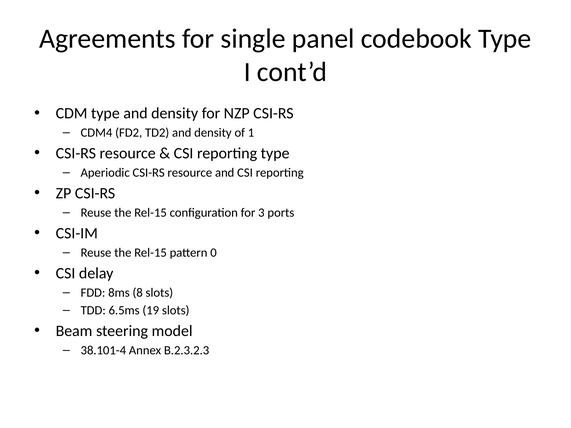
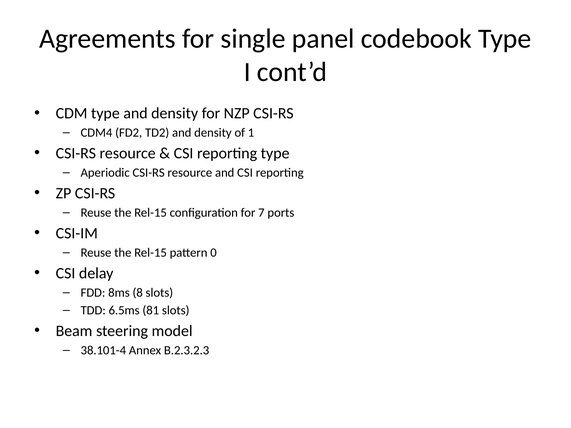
3: 3 -> 7 (261, 213)
19: 19 -> 81 (151, 310)
